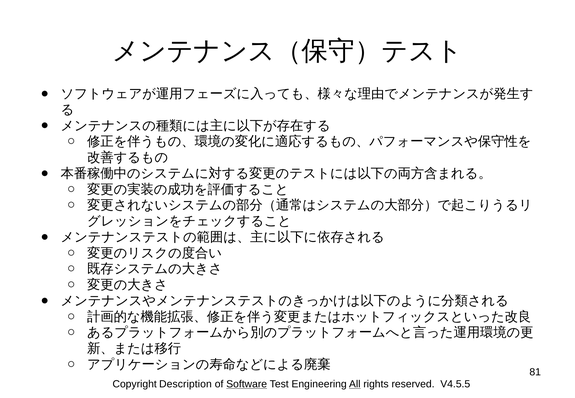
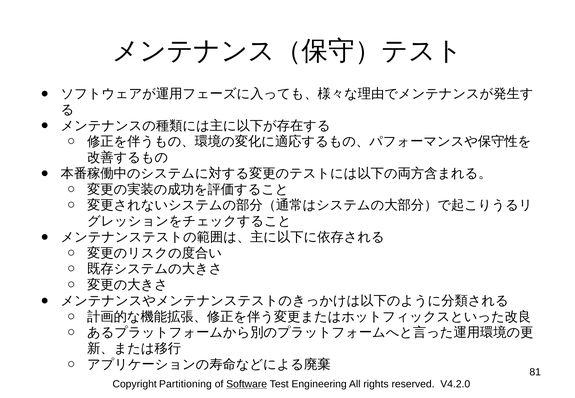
Description: Description -> Partitioning (185, 384)
All underline: present -> none (355, 384)
V4.5.5: V4.5.5 -> V4.2.0 (455, 384)
